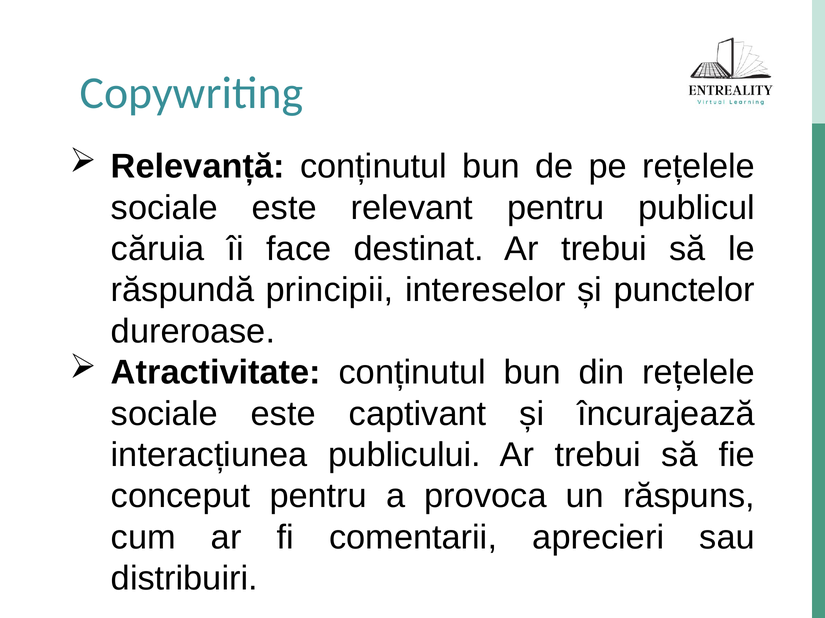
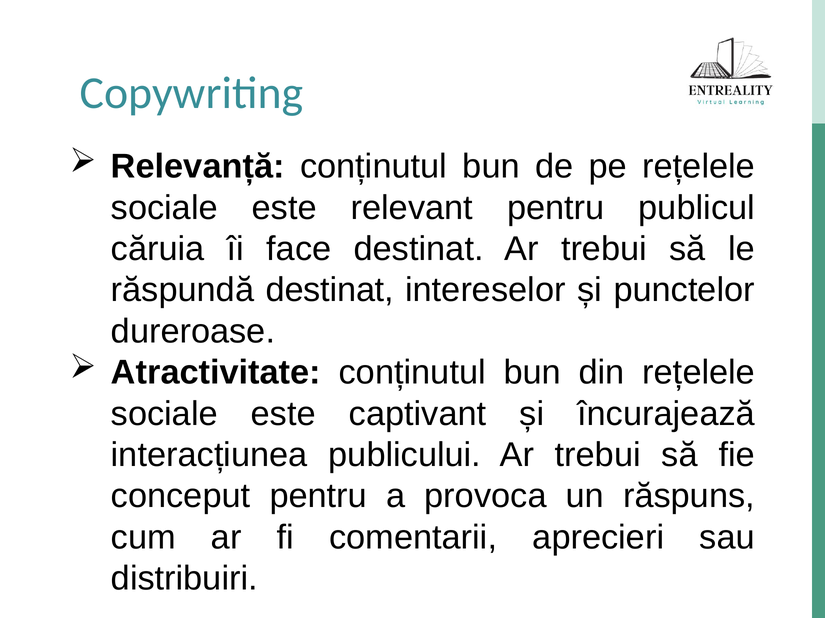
răspundă principii: principii -> destinat (330, 290)
